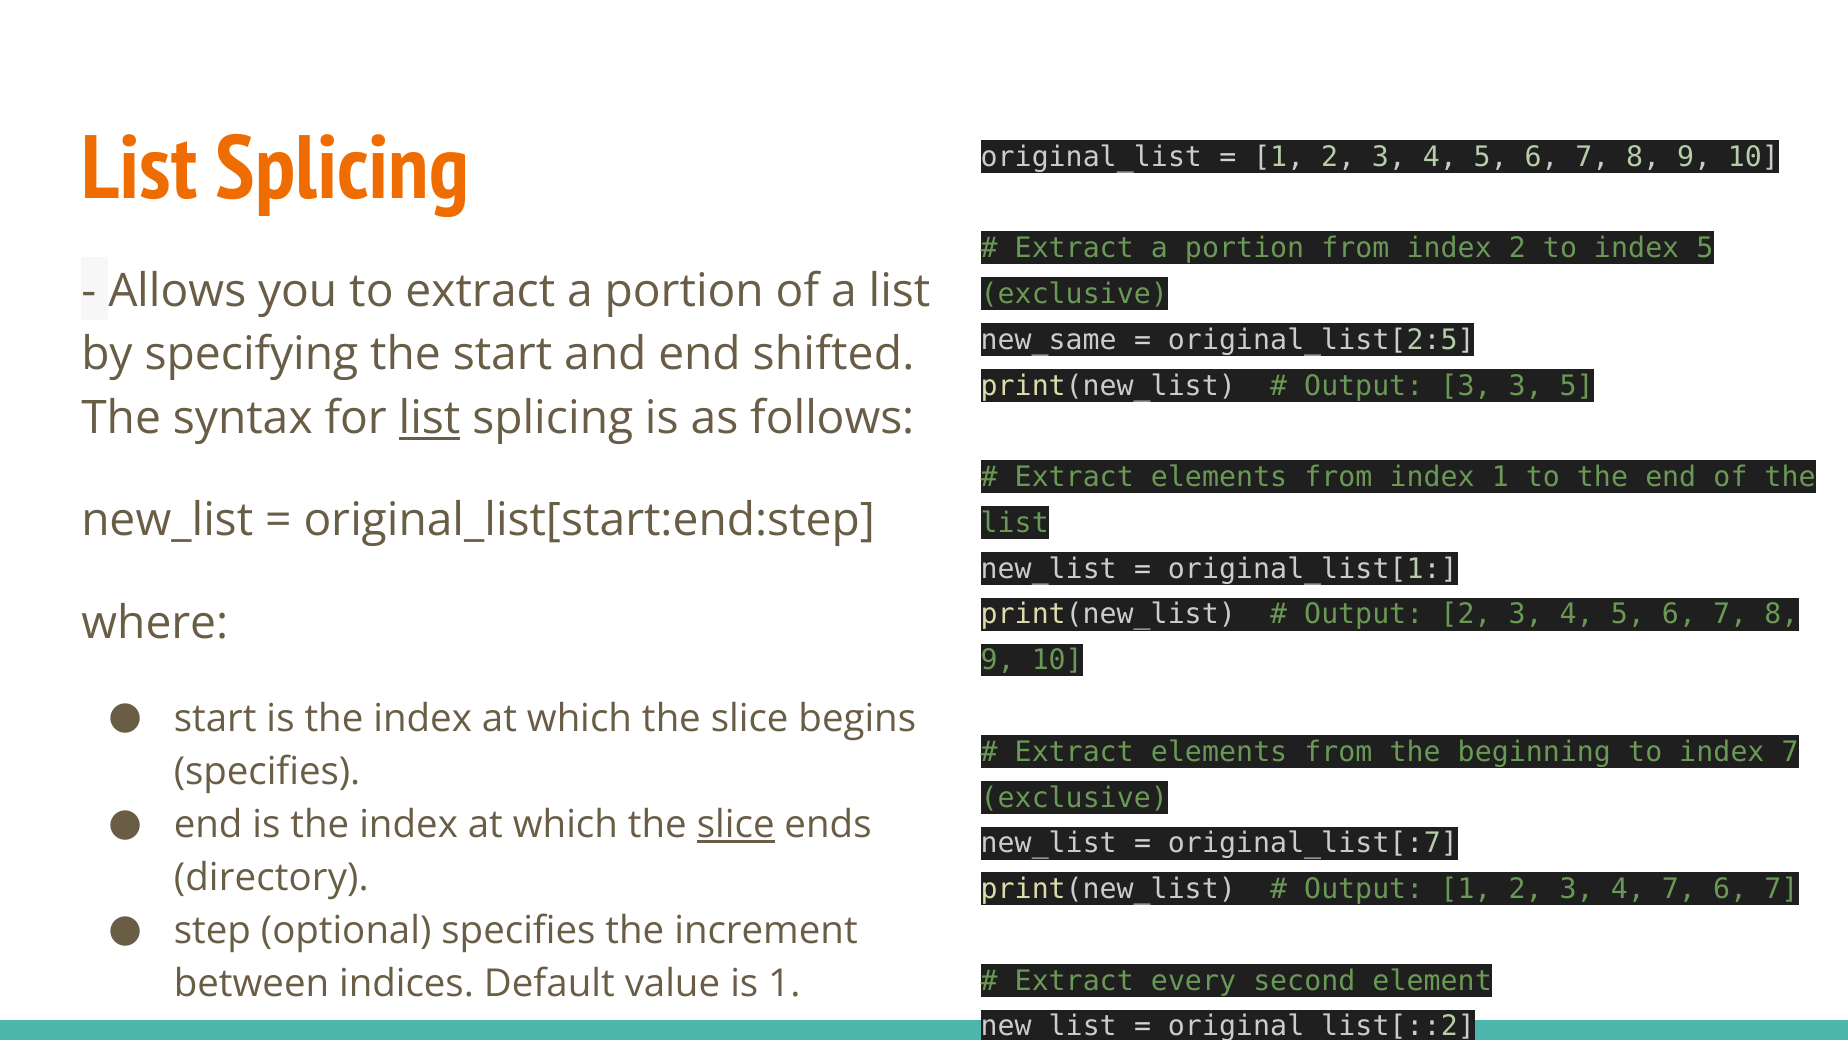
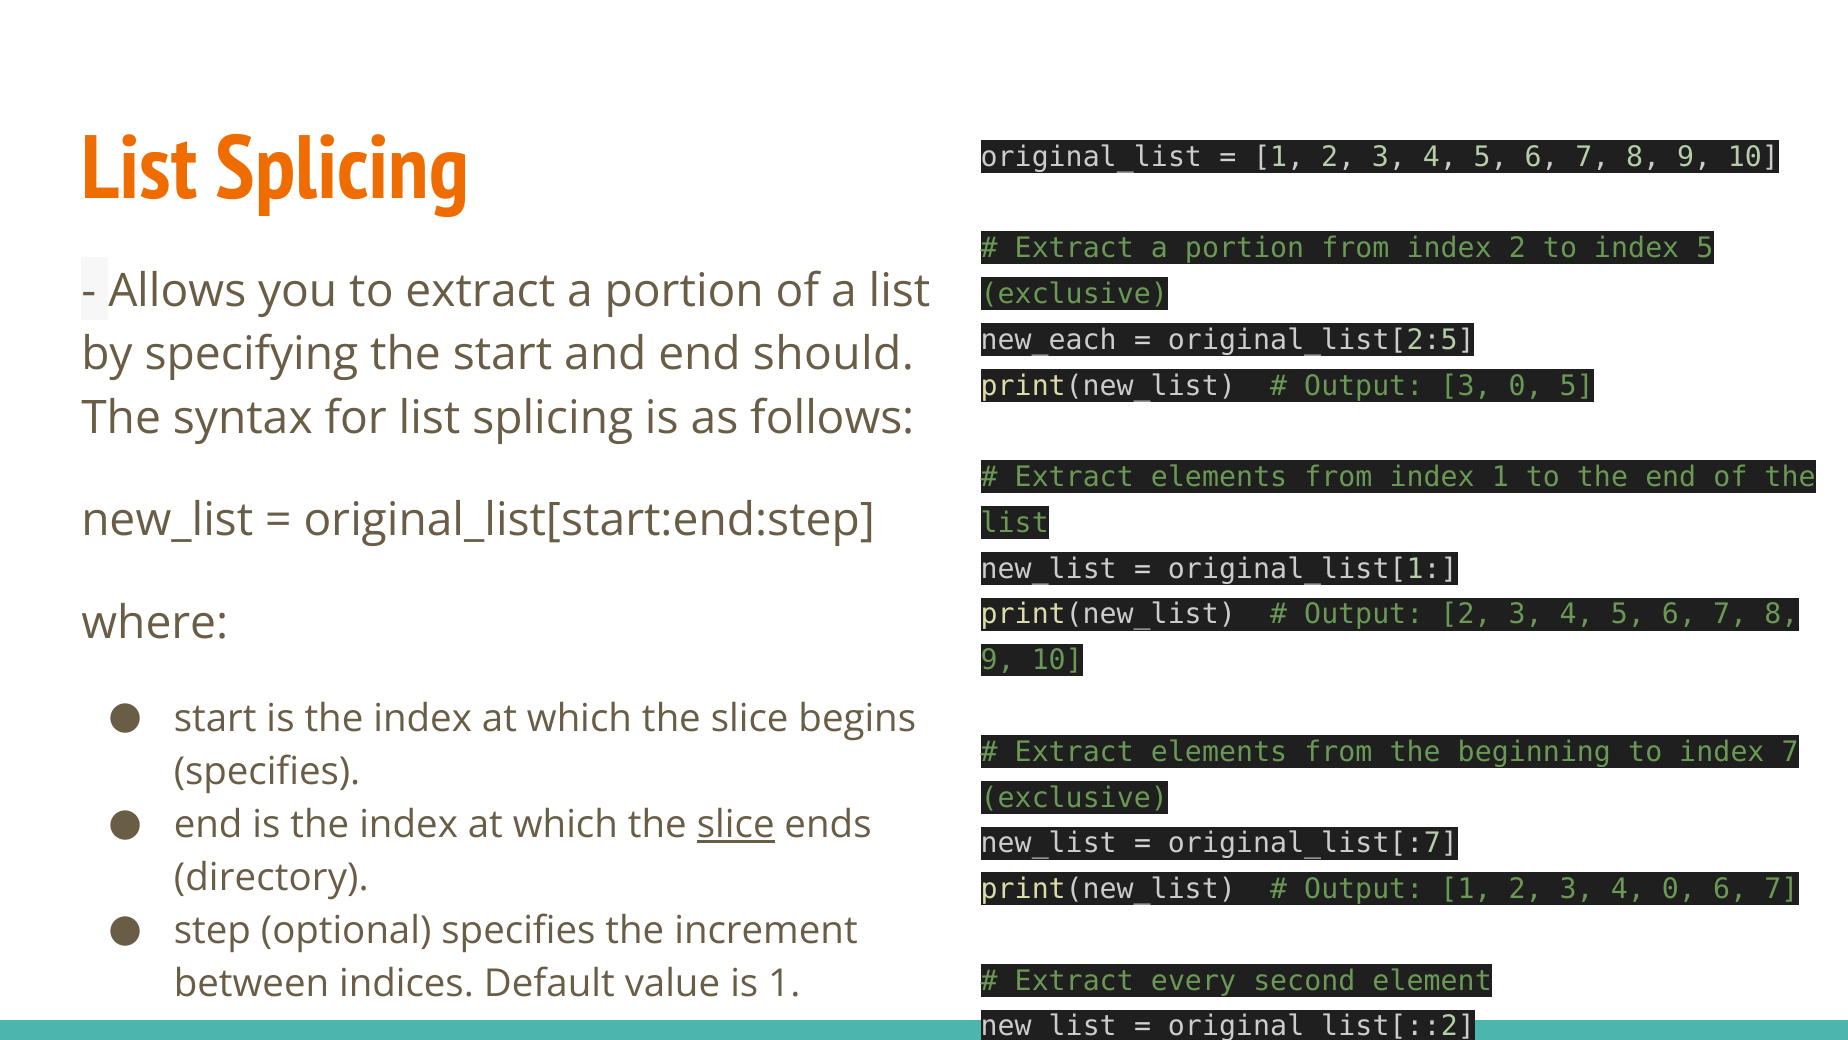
new_same: new_same -> new_each (1049, 340)
shifted: shifted -> should (833, 354)
3 3: 3 -> 0 (1526, 386)
list underline: present -> none (430, 418)
4 7: 7 -> 0 (1679, 889)
